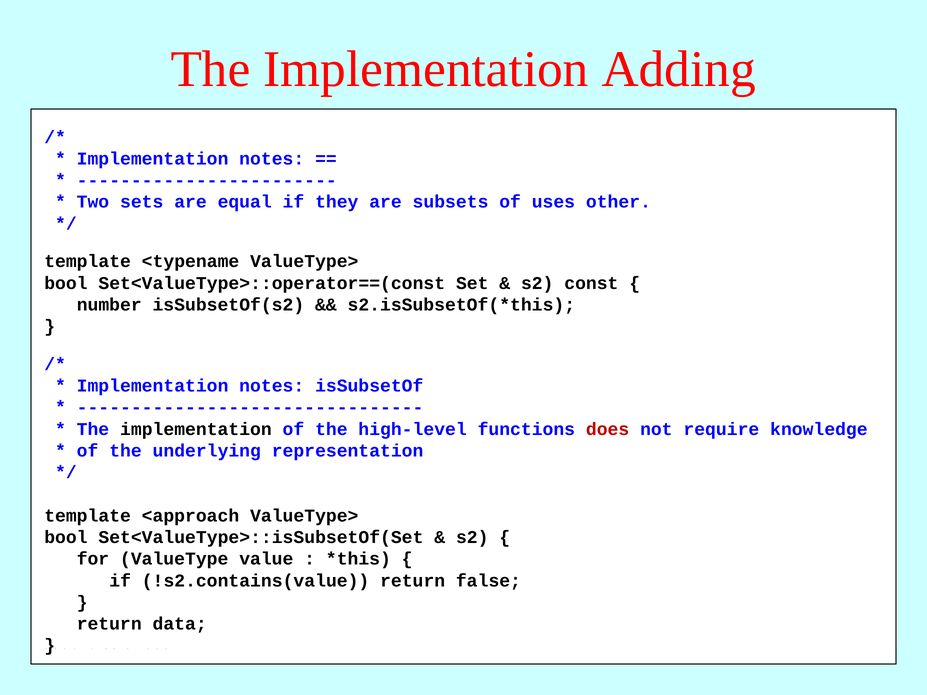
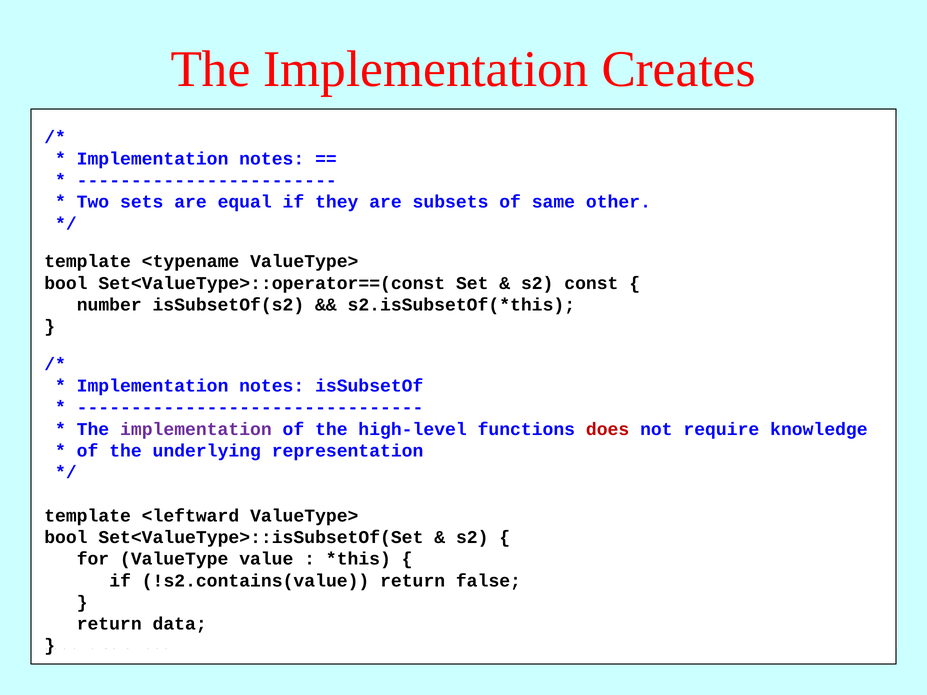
Adding: Adding -> Creates (679, 69)
uses: uses -> same (553, 202)
implementation colour: black -> purple (196, 429)
<approach: <approach -> <leftward (190, 516)
